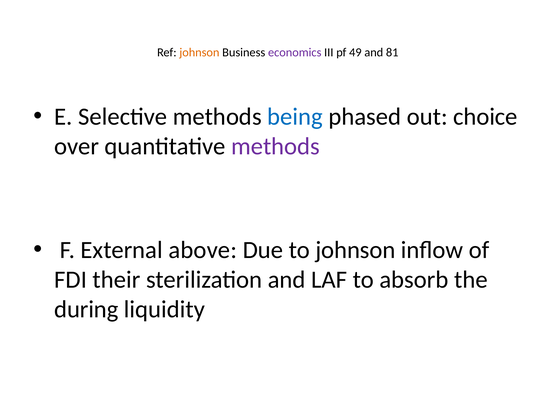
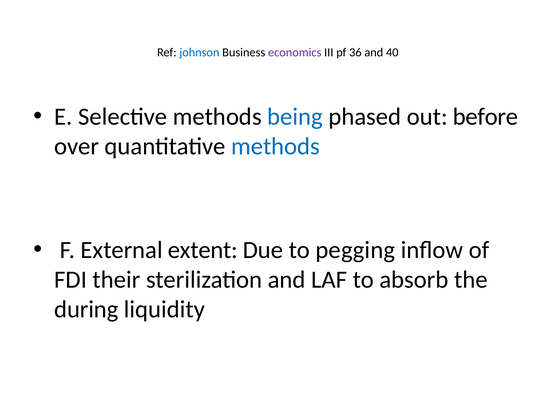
johnson colour: orange -> blue (199, 52)
49: 49 -> 36 (355, 52)
81: 81 -> 40 (392, 52)
choice: choice -> before (486, 117)
methods colour: purple -> blue (276, 146)
above: above -> extent (203, 250)
to johnson: johnson -> pegging (355, 250)
